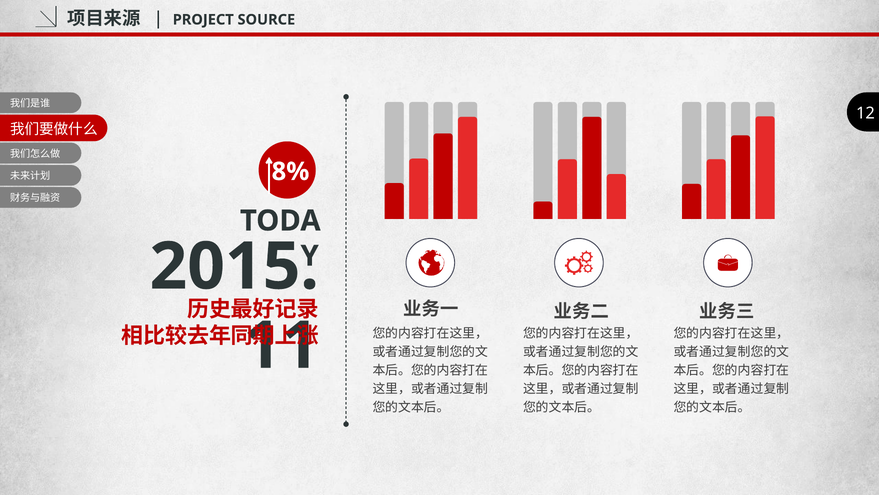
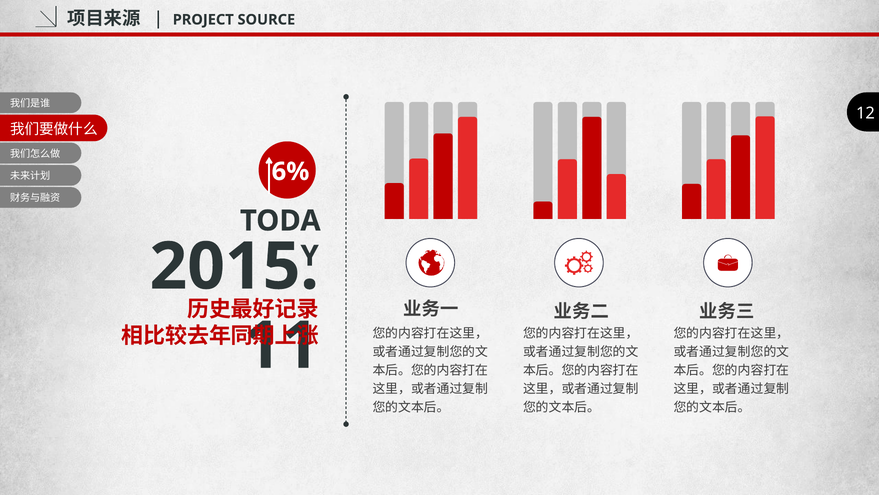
8%: 8% -> 6% (290, 171)
